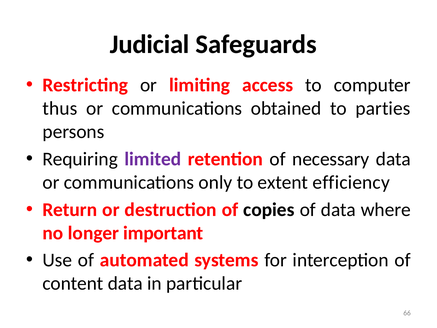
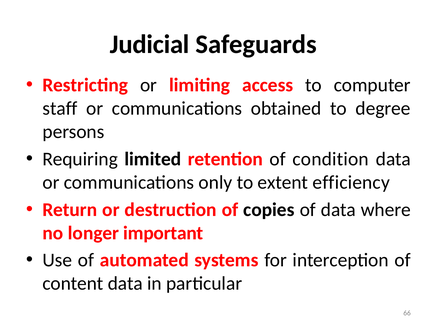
thus: thus -> staff (60, 108)
parties: parties -> degree (383, 108)
limited colour: purple -> black (153, 159)
necessary: necessary -> condition (331, 159)
